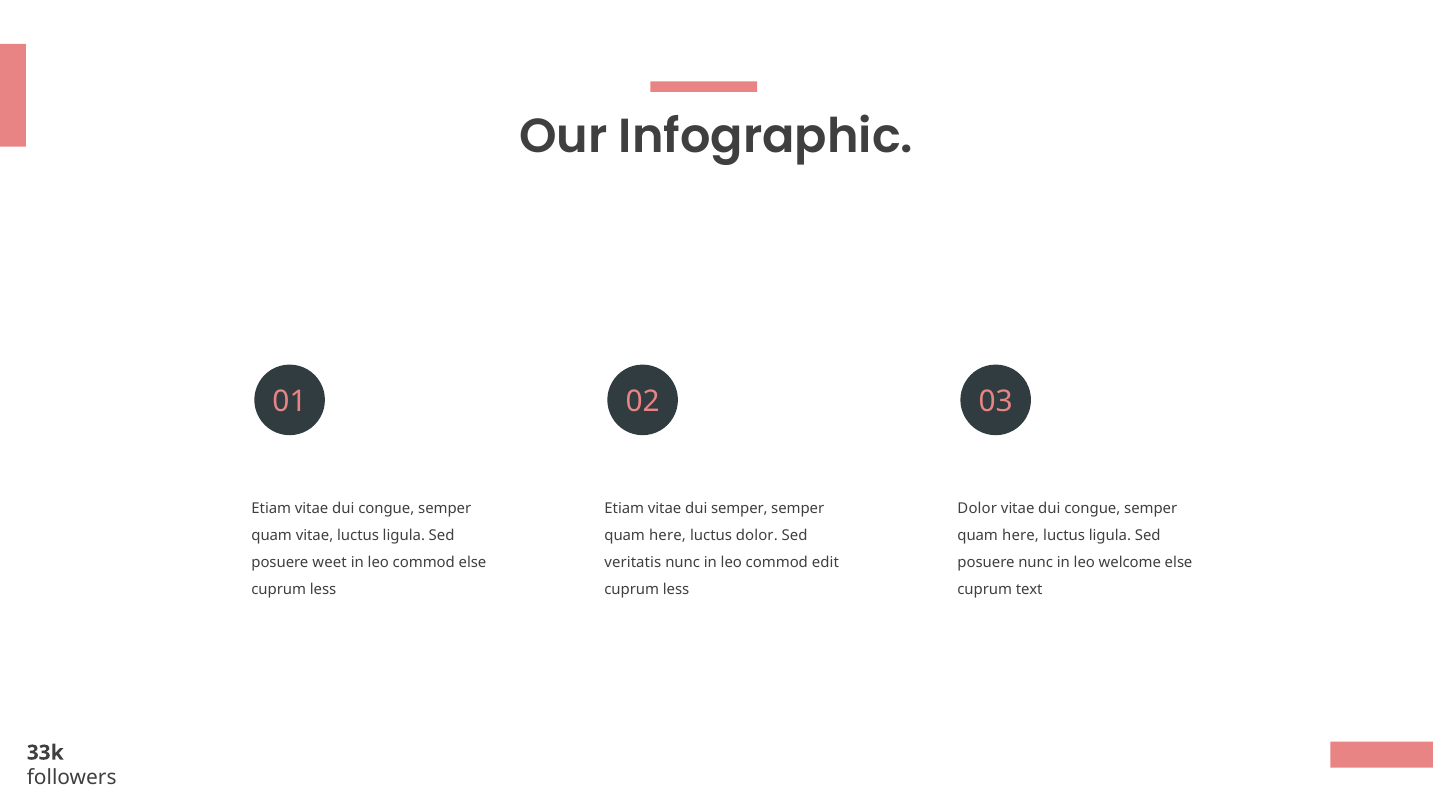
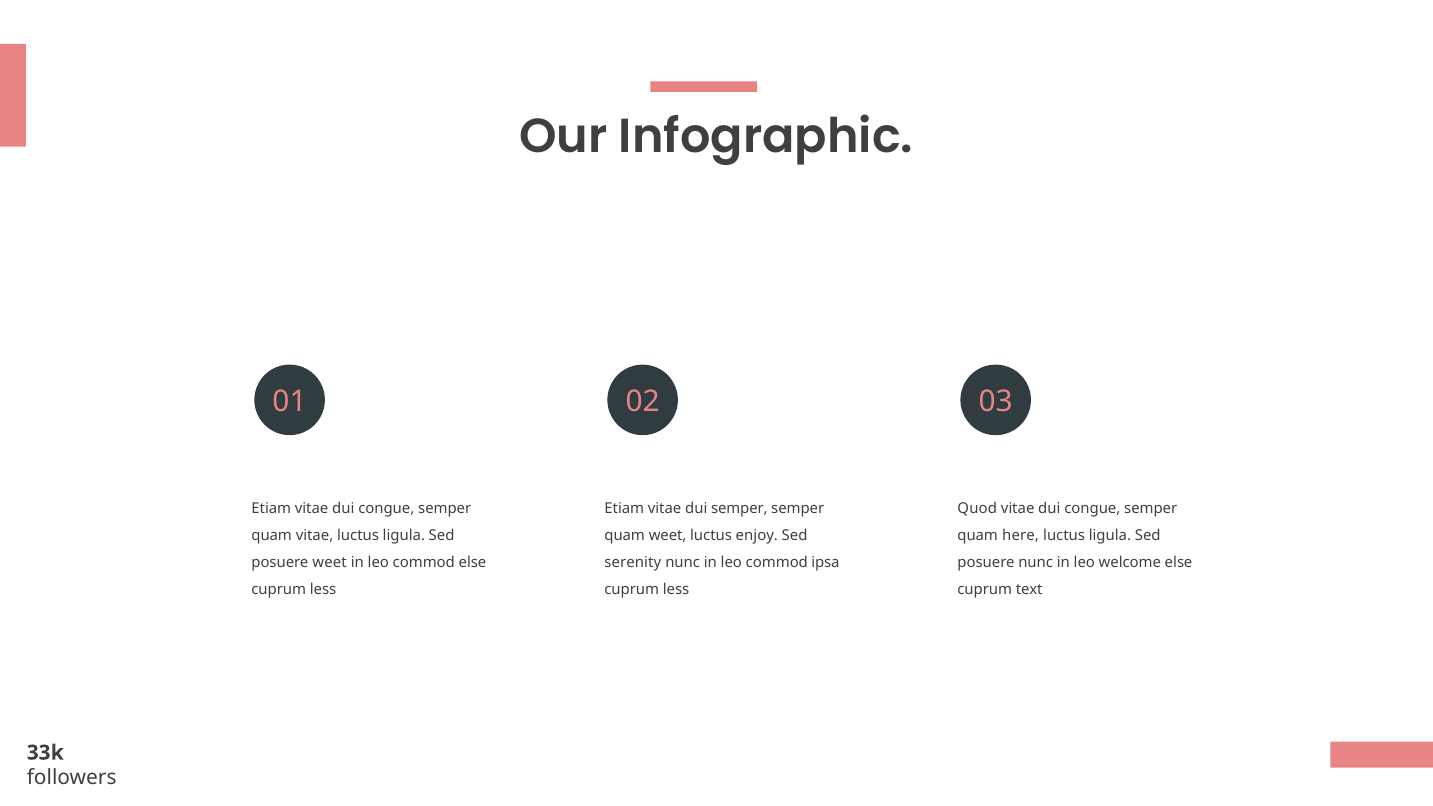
Dolor: Dolor -> Quod (977, 509)
here: here -> weet (668, 536)
luctus dolor: dolor -> enjoy (757, 536)
veritatis: veritatis -> serenity (633, 563)
edit: edit -> ipsa (826, 563)
